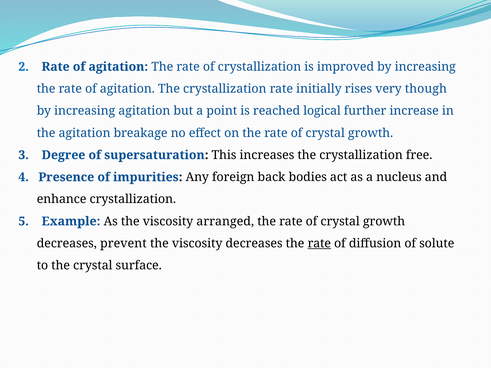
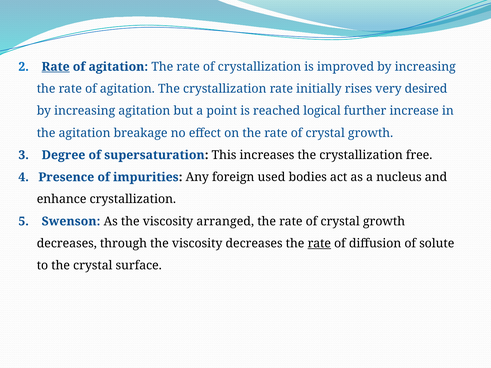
Rate underline: none -> present (56, 67)
though: though -> desired (426, 89)
back: back -> used (271, 177)
Example: Example -> Swenson (71, 221)
prevent: prevent -> through (123, 244)
